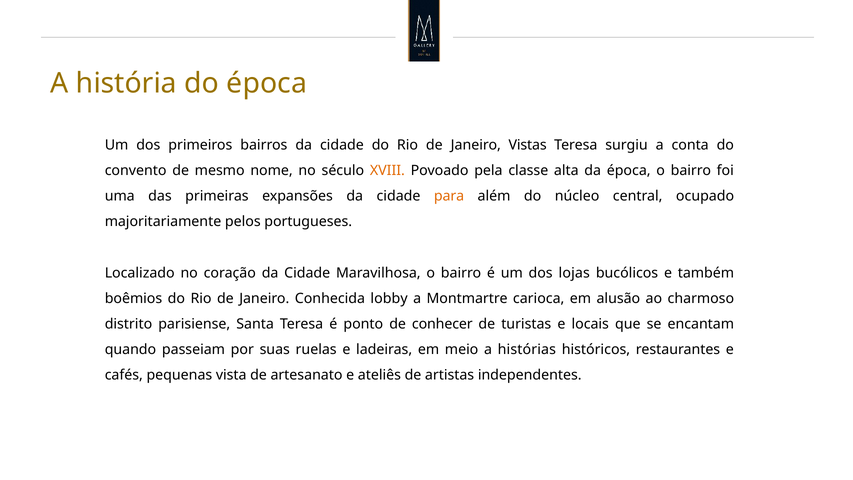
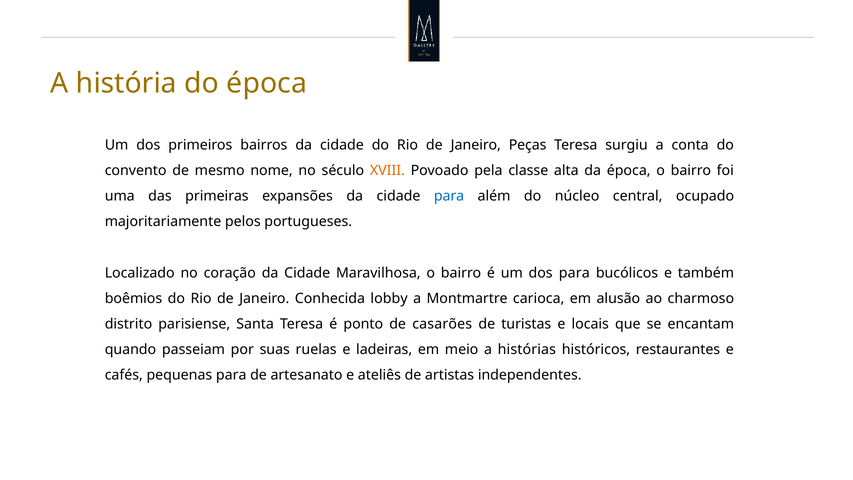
Vistas: Vistas -> Peças (528, 145)
para colour: orange -> blue (449, 196)
dos lojas: lojas -> para (574, 273)
conhecer: conhecer -> casarões (442, 324)
pequenas vista: vista -> para (231, 375)
